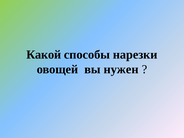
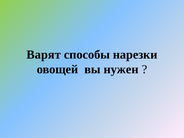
Какой: Какой -> Варят (44, 55)
